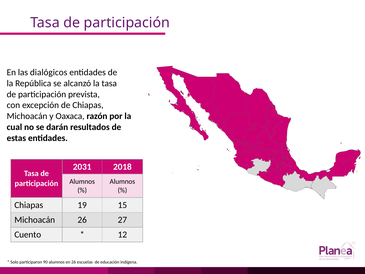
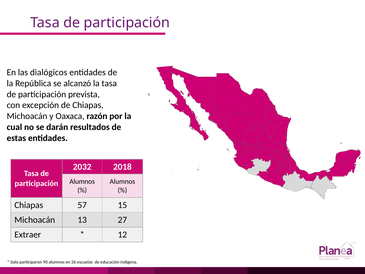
2031: 2031 -> 2032 (82, 167)
19: 19 -> 57 (82, 205)
Michoacán 26: 26 -> 13 (82, 220)
Cuento: Cuento -> Extraer (28, 235)
